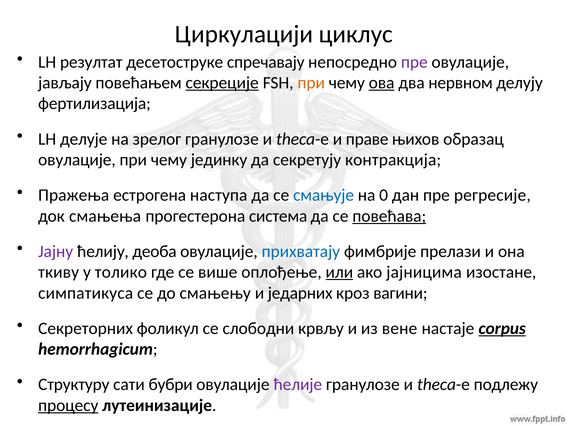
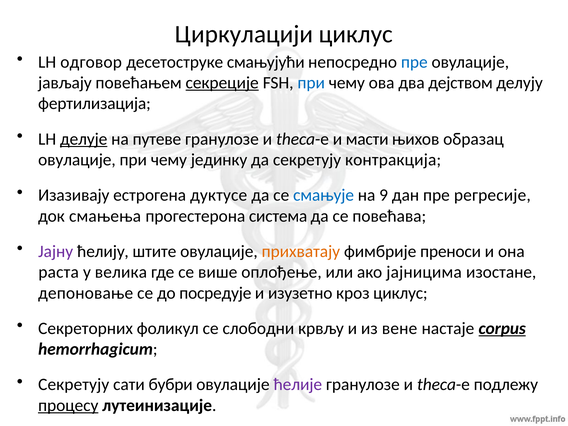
резултат: резултат -> одговор (91, 62)
спречавају: спречавају -> смањујући (266, 62)
пре colour: purple -> blue (414, 62)
при colour: orange -> blue (311, 83)
ова underline: present -> none (382, 83)
нервном: нервном -> дејством (461, 83)
делује underline: none -> present (84, 139)
зрелог: зрелог -> путеве (157, 139)
праве: праве -> масти (367, 139)
Пражења: Пражења -> Изазивају (74, 195)
наступа: наступа -> дуктусе (219, 195)
0: 0 -> 9 (384, 195)
повећава underline: present -> none (389, 216)
деоба: деоба -> штите (154, 251)
прихватају colour: blue -> orange (301, 251)
прелази: прелази -> преноси (451, 251)
ткиву: ткиву -> раста (59, 272)
толико: толико -> велика (121, 272)
или underline: present -> none (339, 272)
симпатикуса: симпатикуса -> депоновање (86, 293)
смањењу: смањењу -> посредује (215, 293)
једарних: једарних -> изузетно (300, 293)
кроз вагини: вагини -> циклус (400, 293)
Структуру: Структуру -> Секретују (74, 384)
